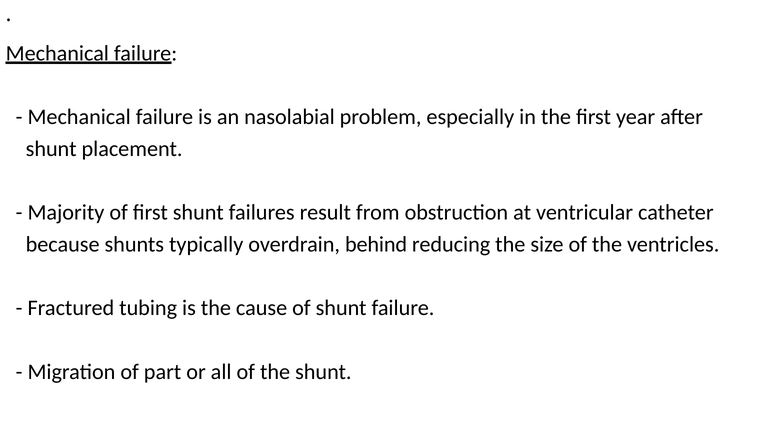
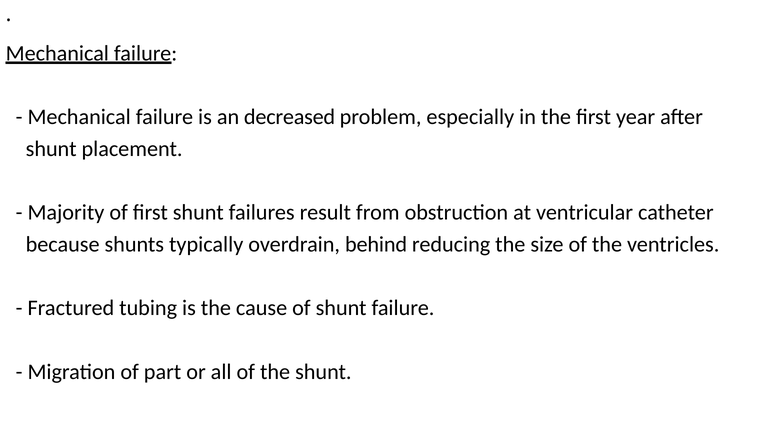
nasolabial: nasolabial -> decreased (290, 117)
